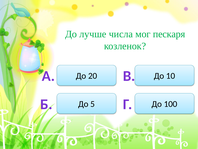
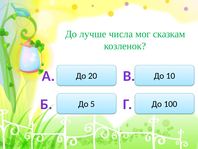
пескаря: пескаря -> сказкам (169, 34)
